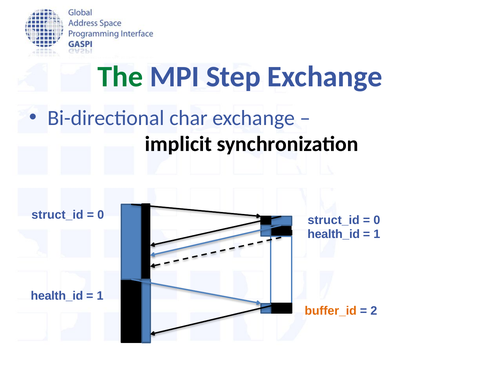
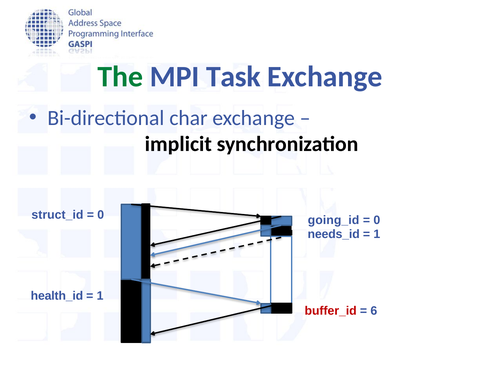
Step: Step -> Task (233, 77)
struct_id: struct_id -> going_id (334, 220)
health_id: health_id -> needs_id (334, 234)
buffer_id colour: orange -> red (331, 311)
2: 2 -> 6 (374, 311)
